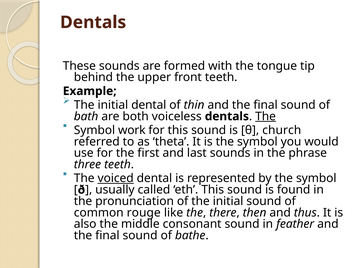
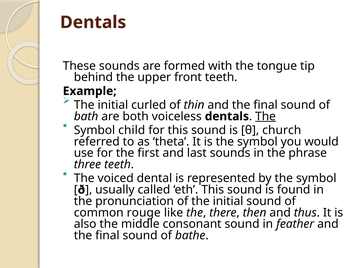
initial dental: dental -> curled (149, 105)
work: work -> child (132, 130)
voiced underline: present -> none (116, 178)
